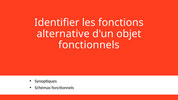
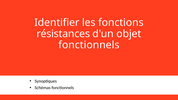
alternative: alternative -> résistances (63, 34)
